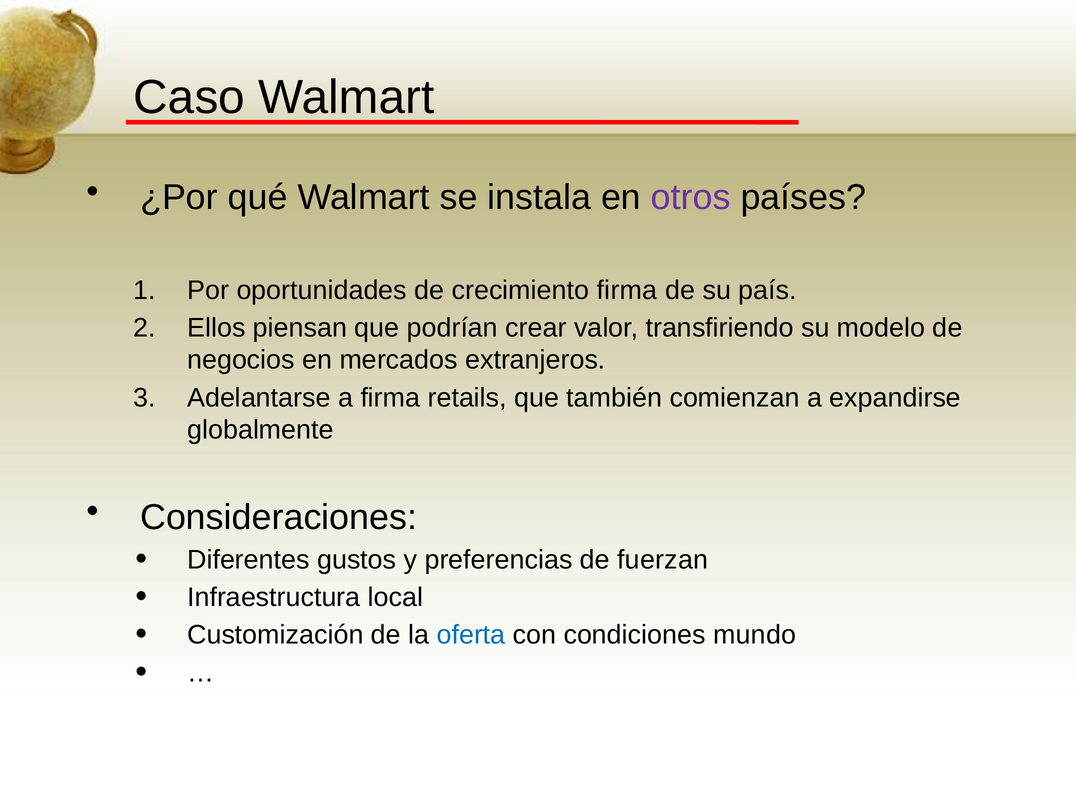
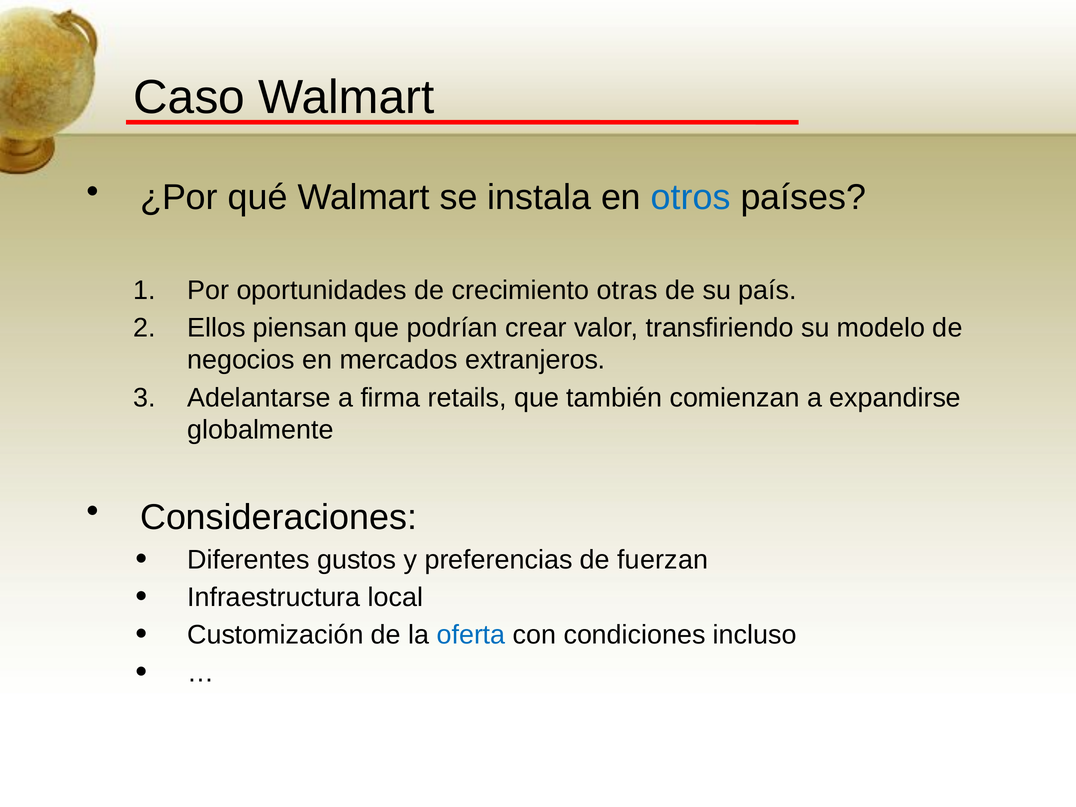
otros colour: purple -> blue (691, 198)
crecimiento firma: firma -> otras (627, 290)
mundo: mundo -> incluso (755, 635)
